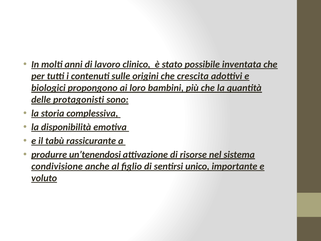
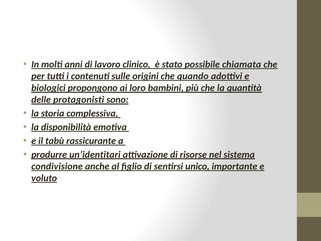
inventata: inventata -> chiamata (242, 64)
crescita: crescita -> quando (193, 76)
un’tenendosi: un’tenendosi -> un’identitari (95, 154)
